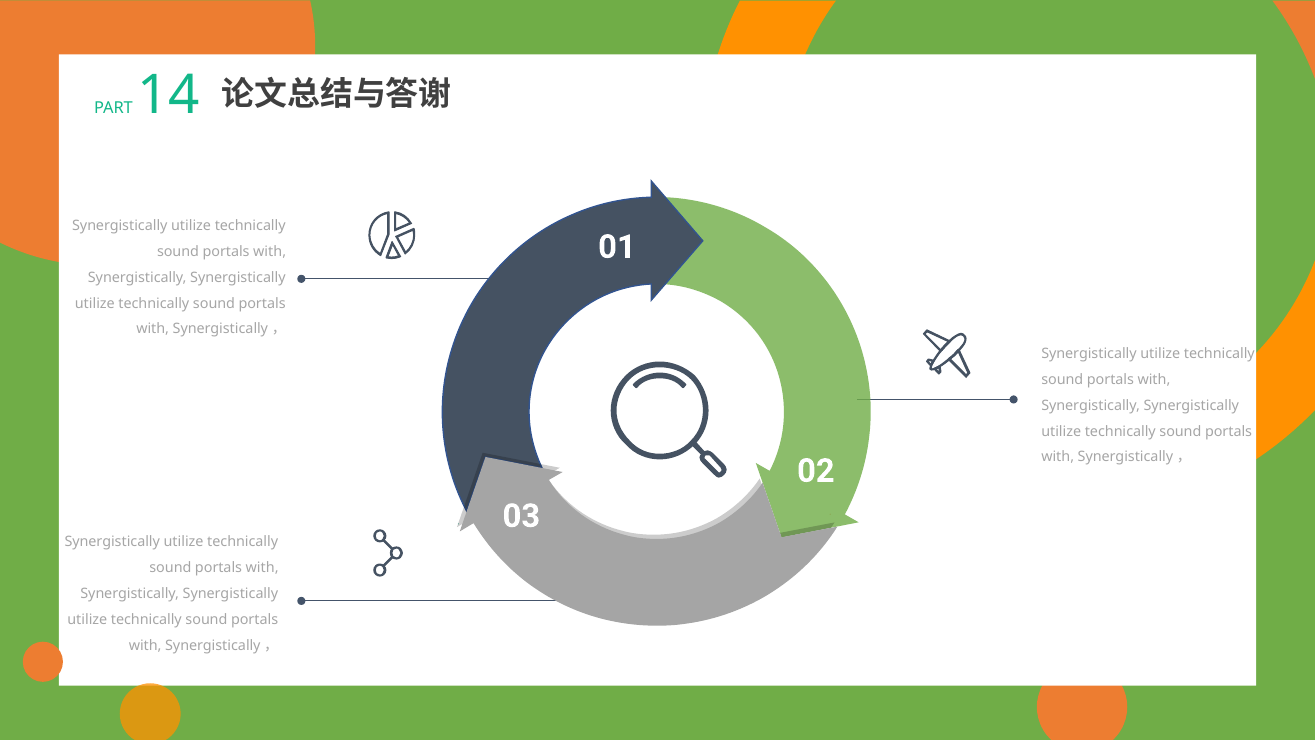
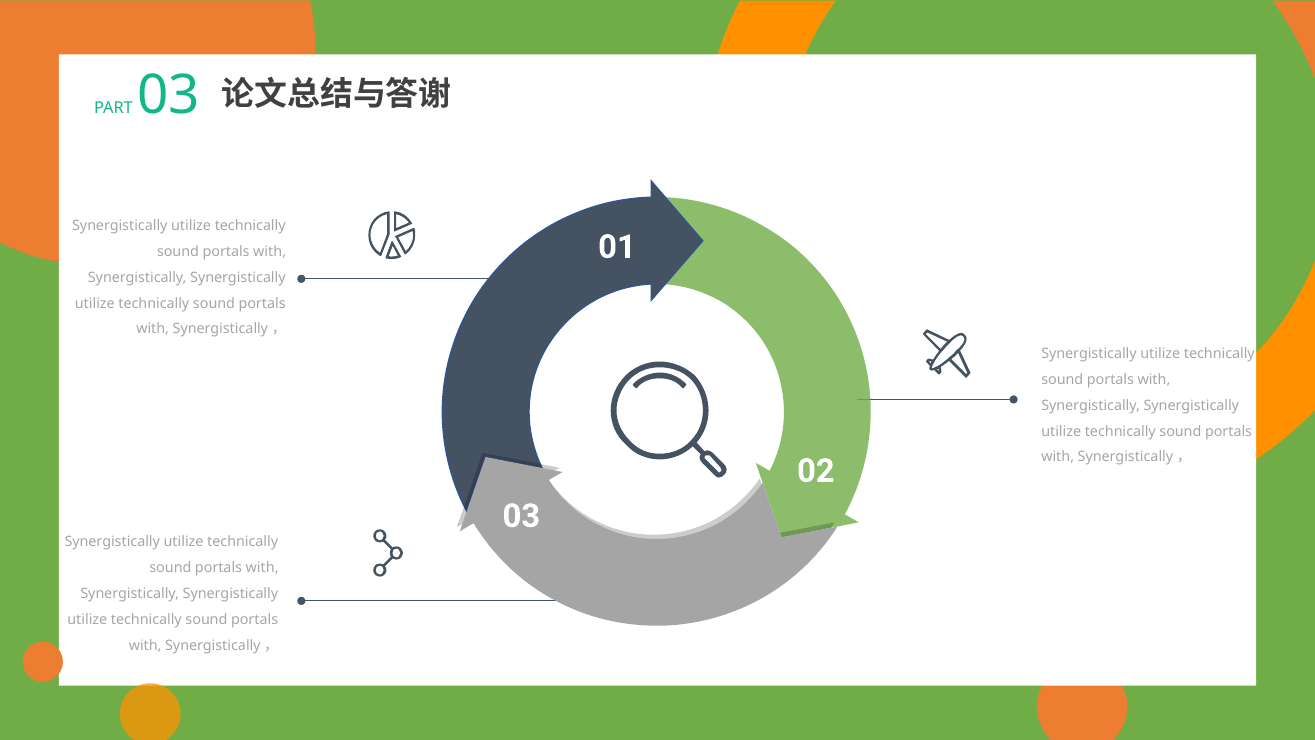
PART 14: 14 -> 03 (169, 96)
